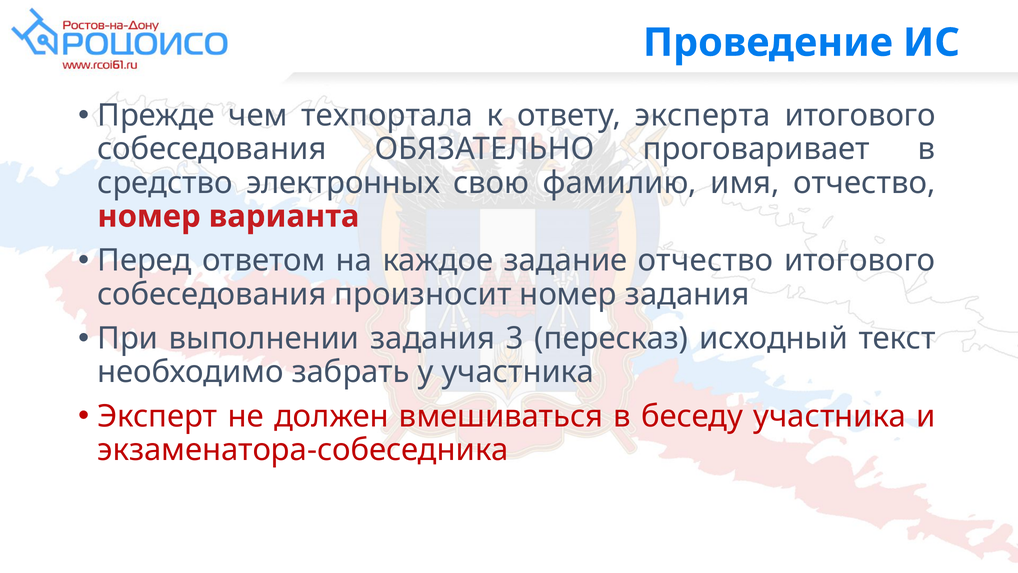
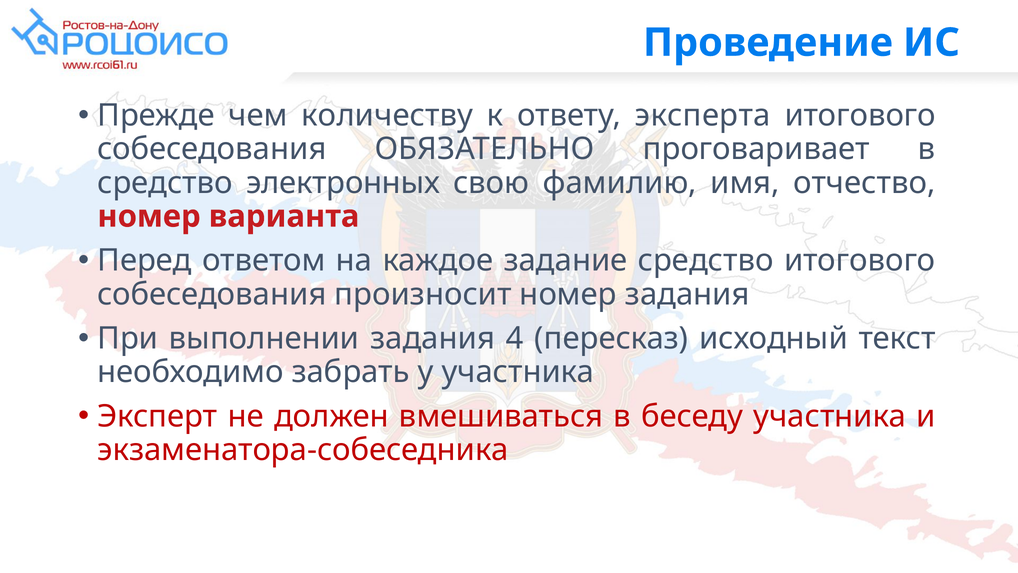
техпортала: техпортала -> количеству (387, 116)
задание отчество: отчество -> средство (706, 261)
3: 3 -> 4 (515, 338)
